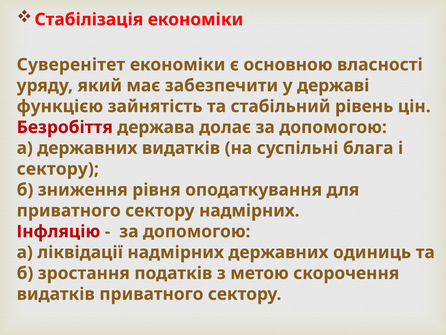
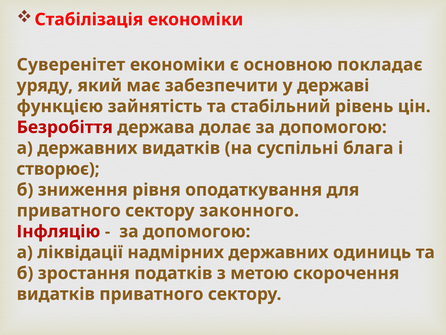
власності: власності -> покладає (380, 65)
сектору: сектору -> створює (58, 169)
сектору надмірних: надмірних -> законного (249, 210)
